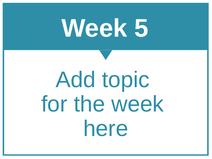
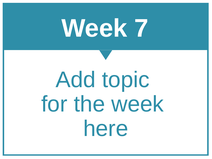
5: 5 -> 7 (141, 28)
